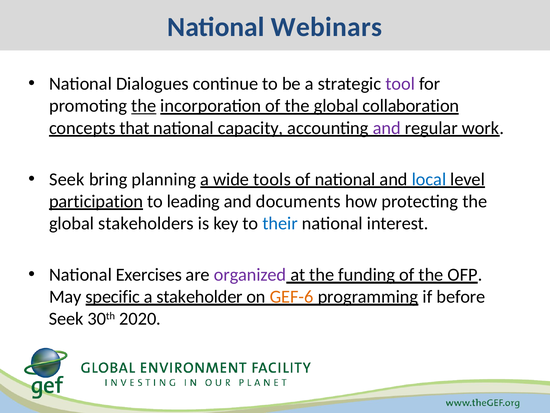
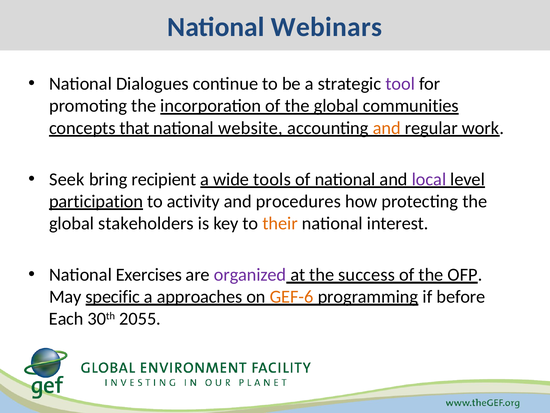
the underline: present -> none (144, 106)
collaboration: collaboration -> communities (411, 106)
capacity: capacity -> website (250, 128)
and colour: purple -> orange (387, 128)
planning: planning -> recipient (164, 179)
local colour: blue -> purple (429, 179)
leading: leading -> activity (193, 201)
documents: documents -> procedures (298, 201)
their colour: blue -> orange (280, 223)
funding: funding -> success (367, 274)
stakeholder: stakeholder -> approaches (199, 296)
Seek: Seek -> Each (66, 318)
2020: 2020 -> 2055 (140, 318)
